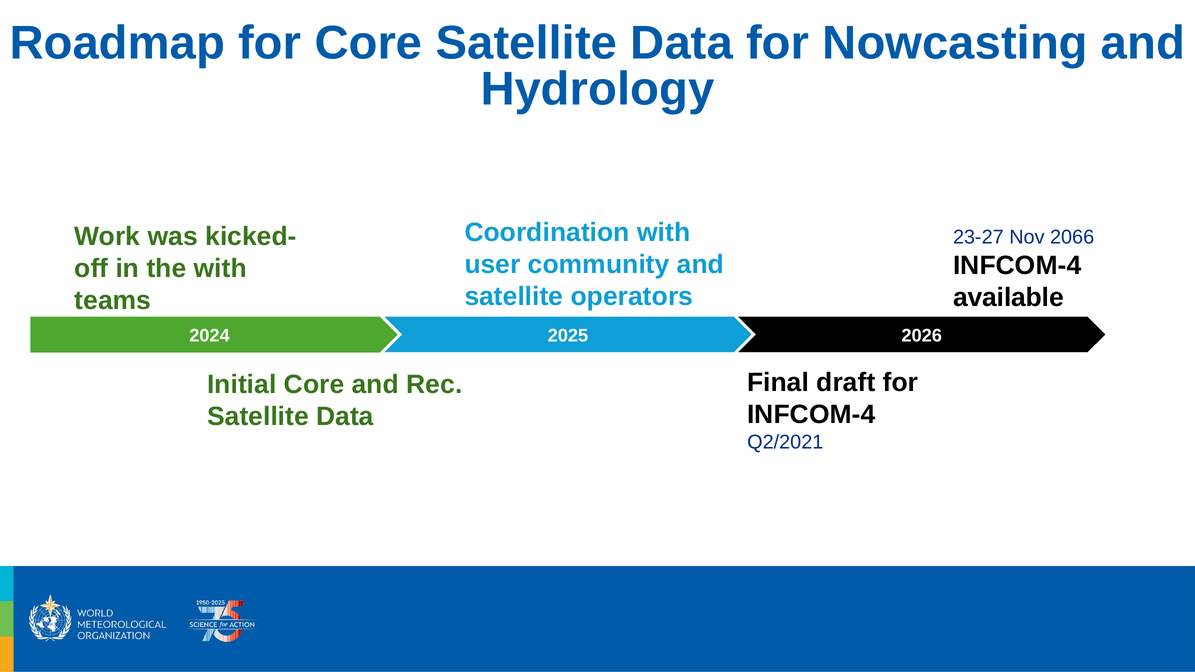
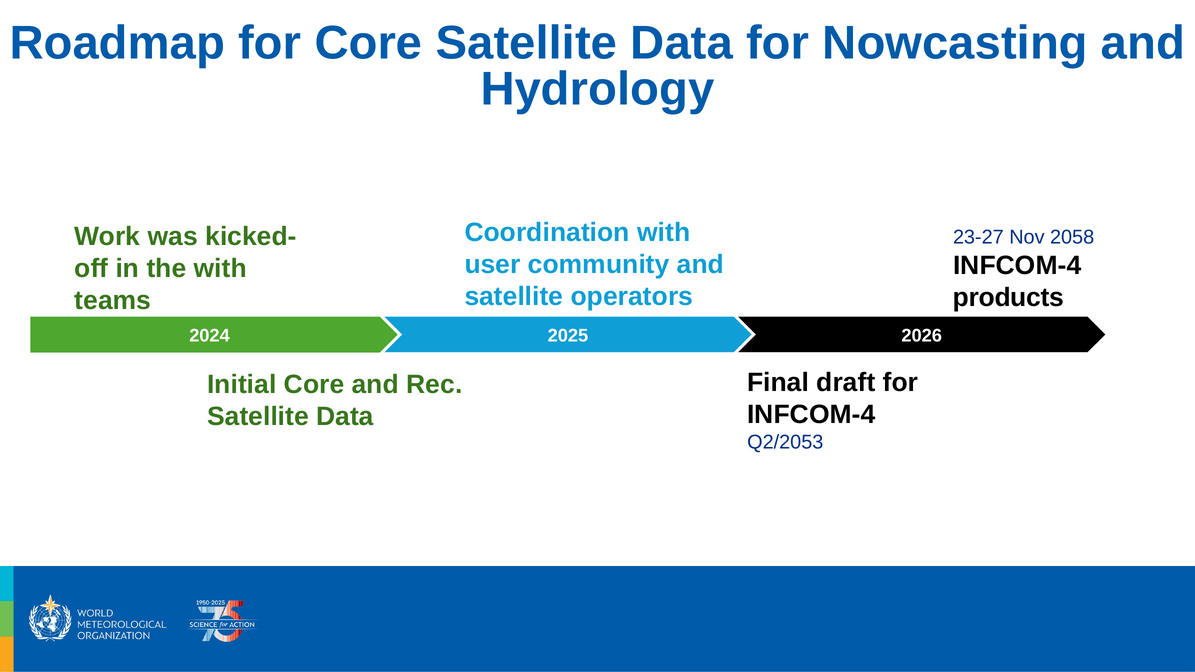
2066: 2066 -> 2058 (1072, 237)
available: available -> products (1008, 298)
Q2/2021: Q2/2021 -> Q2/2053 (785, 442)
